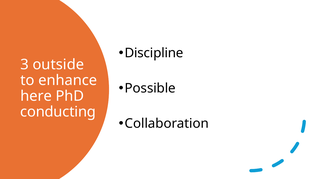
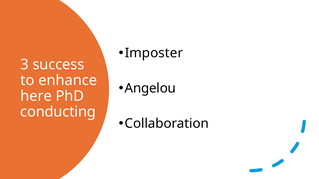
Discipline: Discipline -> Imposter (154, 53)
outside: outside -> success (58, 65)
Possible: Possible -> Angelou (150, 88)
